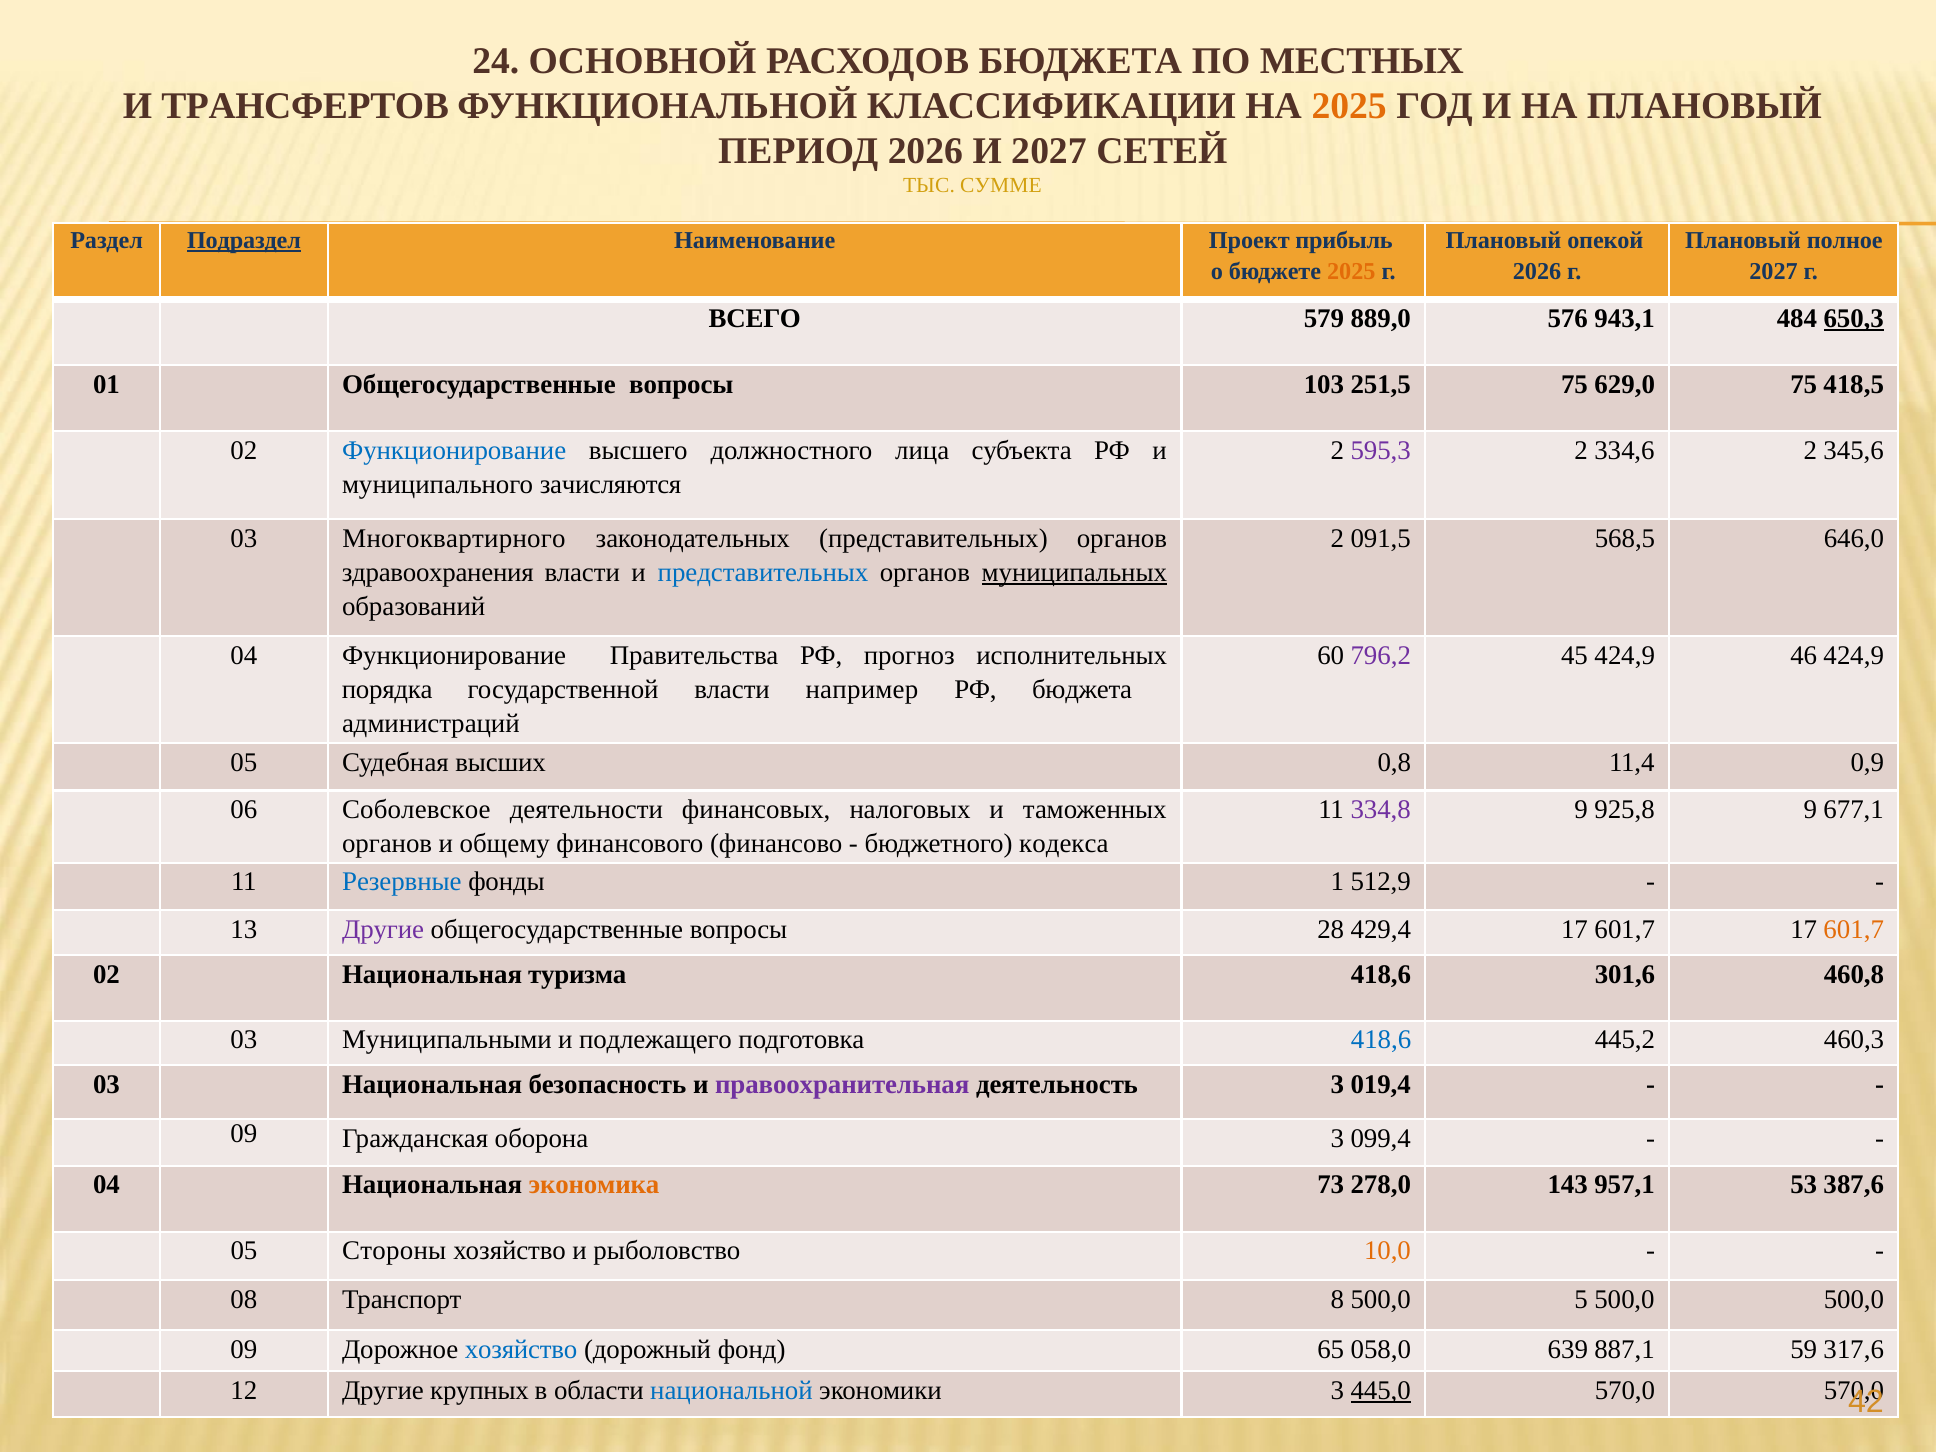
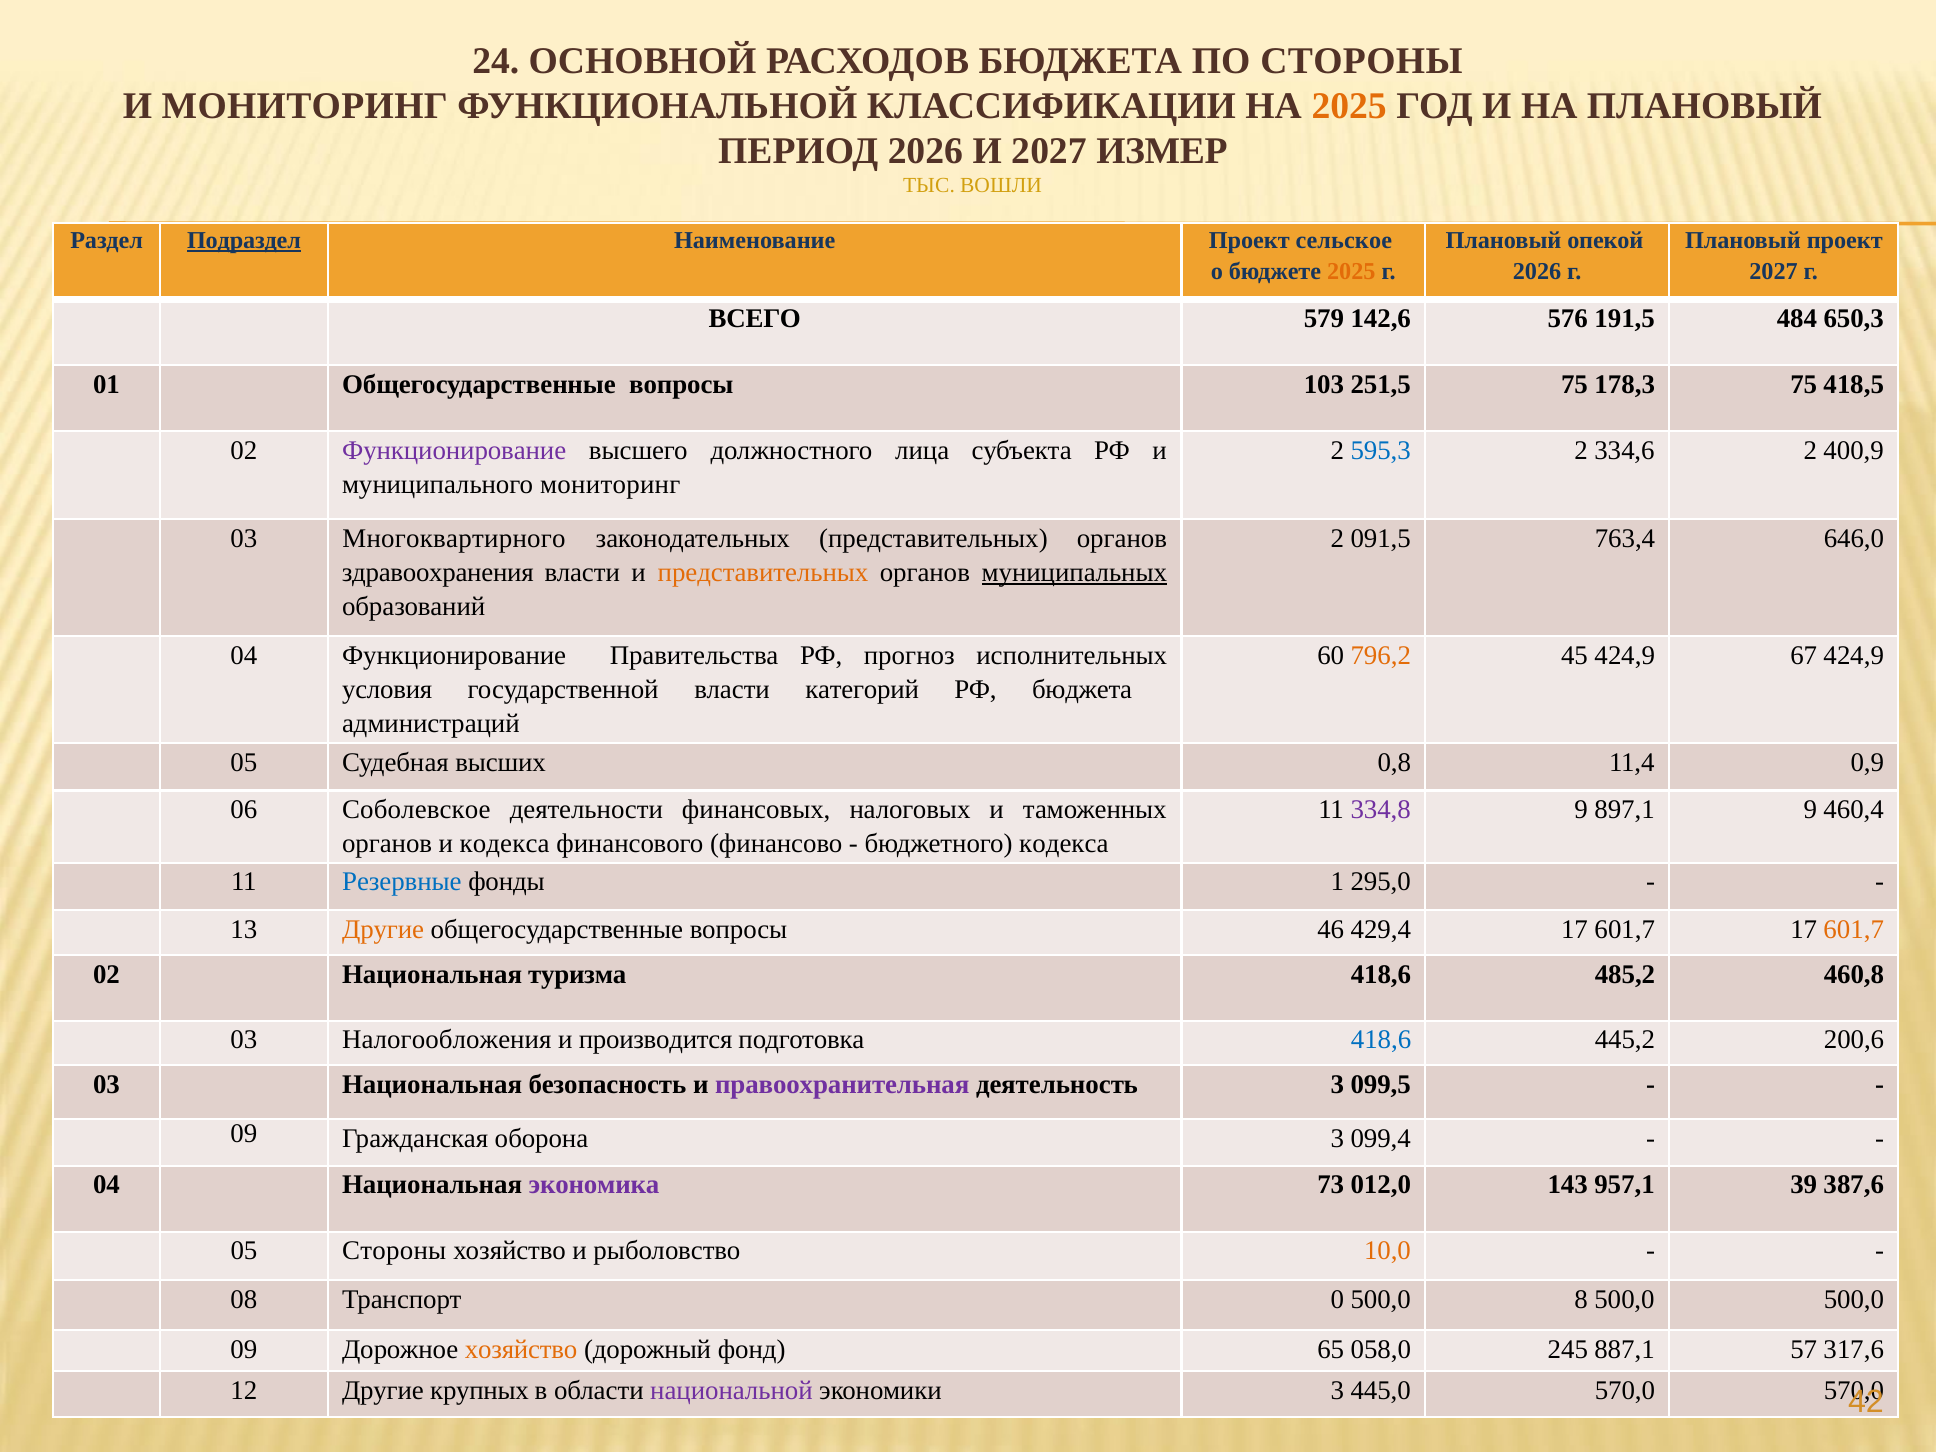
ПО МЕСТНЫХ: МЕСТНЫХ -> СТОРОНЫ (1361, 61)
И ТРАНСФЕРТОВ: ТРАНСФЕРТОВ -> МОНИТОРИНГ (305, 106)
СЕТЕЙ: СЕТЕЙ -> ИЗМЕР (1162, 151)
СУММЕ: СУММЕ -> ВОШЛИ (1001, 185)
прибыль: прибыль -> сельское (1344, 240)
Плановый полное: полное -> проект (1845, 240)
889,0: 889,0 -> 142,6 (1381, 318)
943,1: 943,1 -> 191,5 (1625, 318)
650,3 underline: present -> none (1854, 318)
629,0: 629,0 -> 178,3 (1625, 384)
Функционирование colour: blue -> purple (454, 450)
595,3 colour: purple -> blue (1381, 450)
345,6: 345,6 -> 400,9 (1854, 450)
муниципального зачисляются: зачисляются -> мониторинг (610, 484)
568,5: 568,5 -> 763,4 (1625, 539)
представительных colour: blue -> orange (763, 573)
796,2 colour: purple -> orange (1381, 655)
46: 46 -> 67 (1804, 655)
порядка: порядка -> условия (387, 690)
например: например -> категорий (862, 690)
925,8: 925,8 -> 897,1 (1625, 810)
677,1: 677,1 -> 460,4 (1854, 810)
и общему: общему -> кодекса (505, 844)
512,9: 512,9 -> 295,0 (1381, 882)
Другие colour: purple -> orange (383, 929)
28: 28 -> 46 (1331, 929)
301,6: 301,6 -> 485,2 (1625, 974)
Муниципальными: Муниципальными -> Налогообложения (447, 1040)
подлежащего: подлежащего -> производится (656, 1040)
460,3: 460,3 -> 200,6 (1854, 1040)
019,4: 019,4 -> 099,5 (1381, 1085)
экономика colour: orange -> purple (594, 1185)
278,0: 278,0 -> 012,0 (1381, 1185)
53: 53 -> 39 (1804, 1185)
8: 8 -> 0 (1337, 1300)
5: 5 -> 8 (1581, 1300)
хозяйство colour: blue -> orange (521, 1350)
639: 639 -> 245 (1568, 1350)
59: 59 -> 57 (1804, 1350)
национальной colour: blue -> purple (731, 1391)
445,0 underline: present -> none (1381, 1391)
